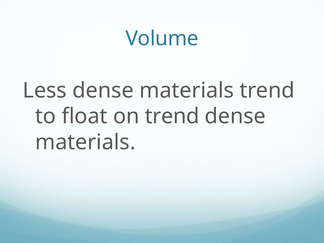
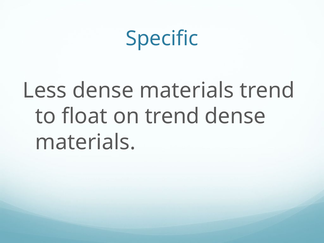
Volume: Volume -> Specific (162, 39)
